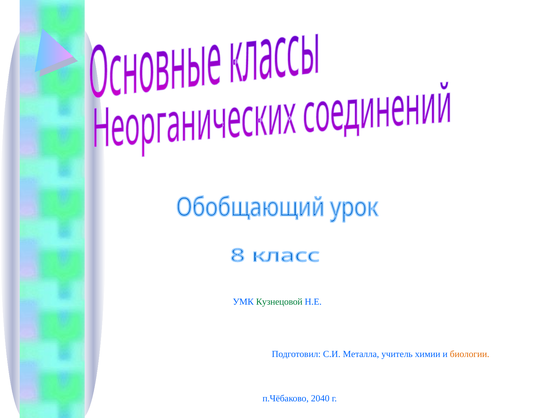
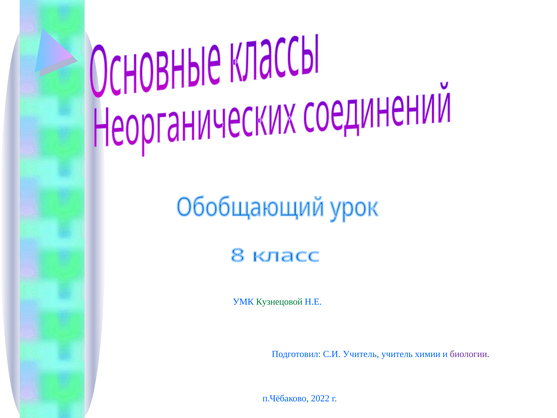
С.И Металла: Металла -> Учитель (361, 354)
биологии colour: orange -> purple (470, 354)
2040: 2040 -> 2022 (320, 398)
